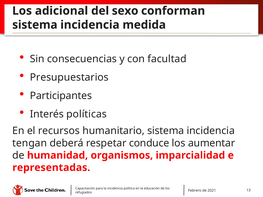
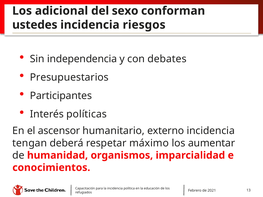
sistema: sistema -> ustedes (35, 25)
medida: medida -> riesgos (144, 25)
consecuencias: consecuencias -> independencia (82, 59)
facultad: facultad -> debates (167, 59)
recursos: recursos -> ascensor (59, 131)
humanitario sistema: sistema -> externo (166, 131)
conduce: conduce -> máximo (149, 143)
representadas: representadas -> conocimientos (51, 168)
